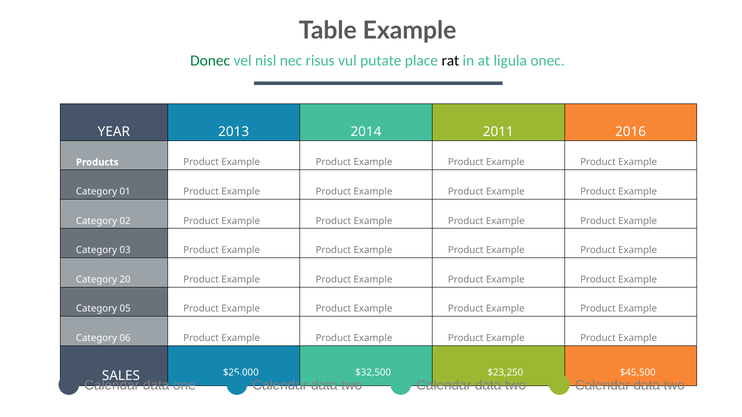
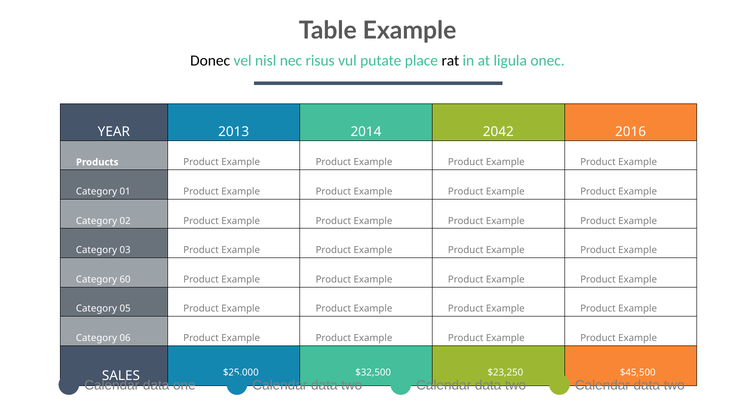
Donec colour: green -> black (210, 60)
2011: 2011 -> 2042 (498, 132)
20: 20 -> 60 (125, 280)
